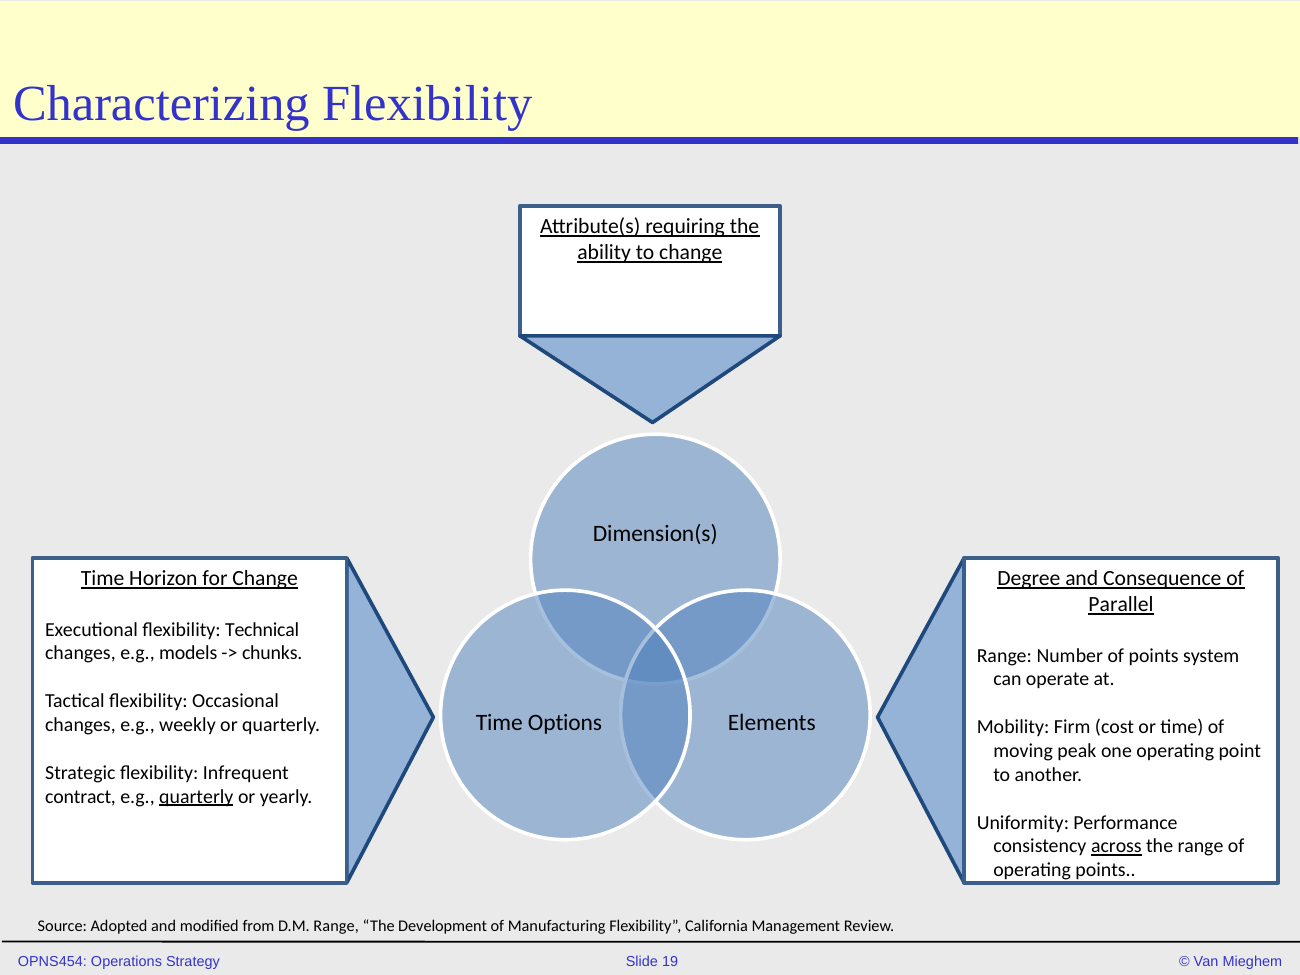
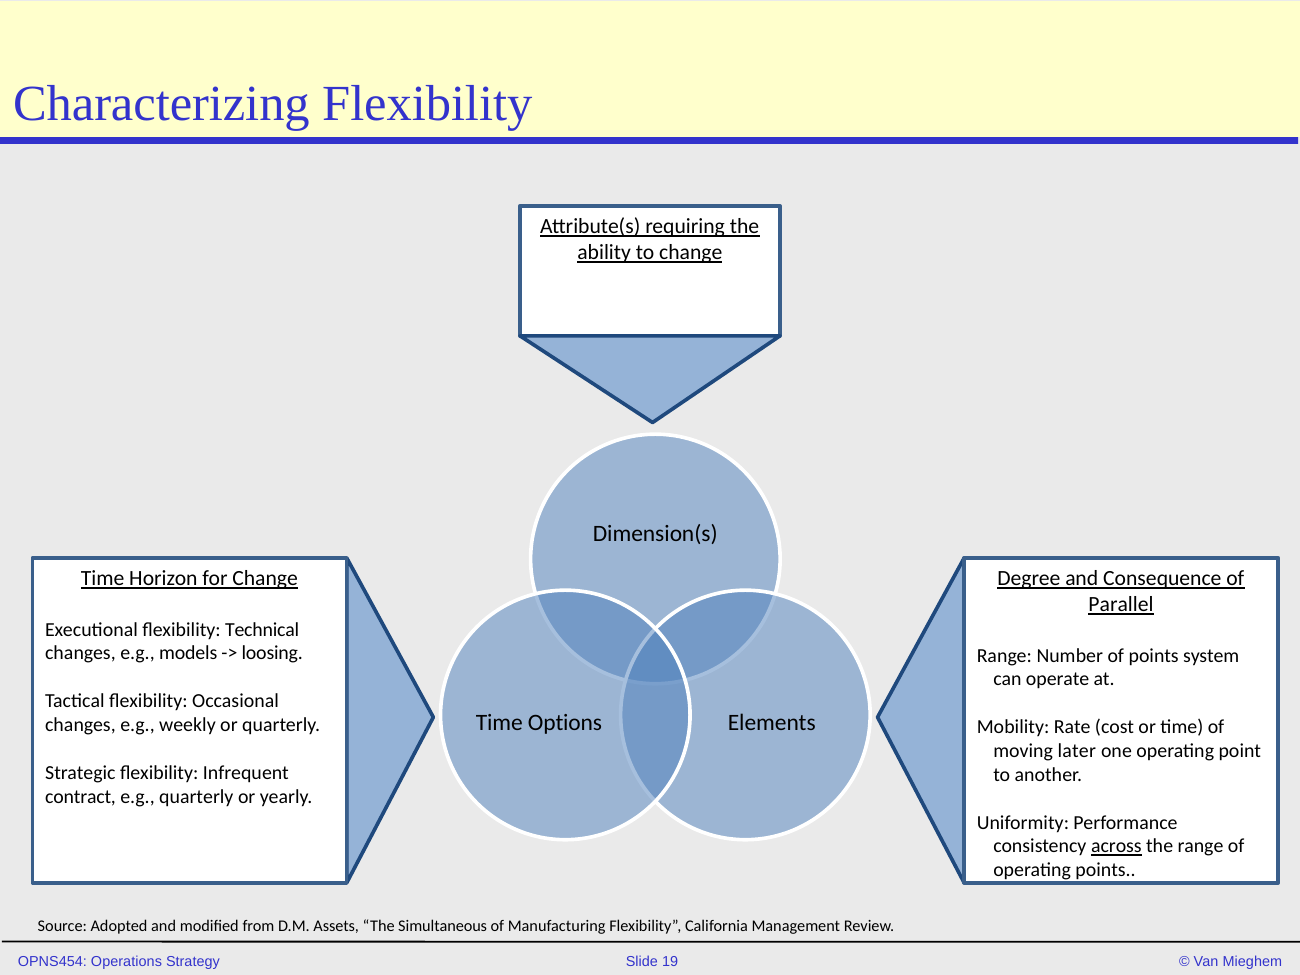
chunks: chunks -> loosing (272, 653)
Firm: Firm -> Rate (1072, 727)
peak: peak -> later (1077, 751)
quarterly underline: present -> none (196, 797)
D.M Range: Range -> Assets (336, 926)
Development: Development -> Simultaneous (443, 926)
